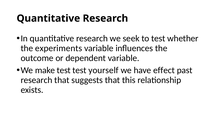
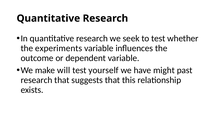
make test: test -> will (64, 70)
effect: effect -> might (164, 70)
